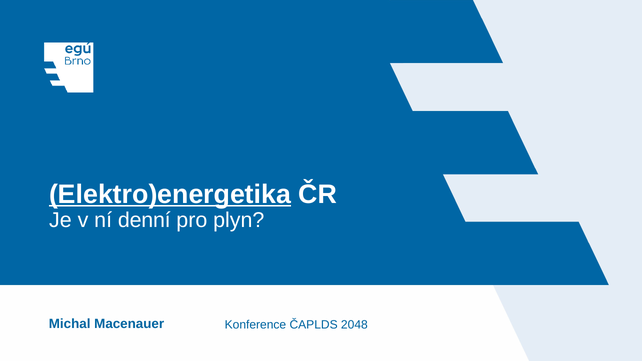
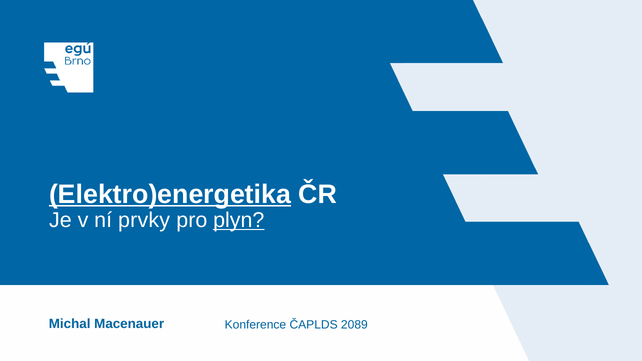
denní: denní -> prvky (144, 220)
plyn underline: none -> present (239, 220)
2048: 2048 -> 2089 (354, 325)
